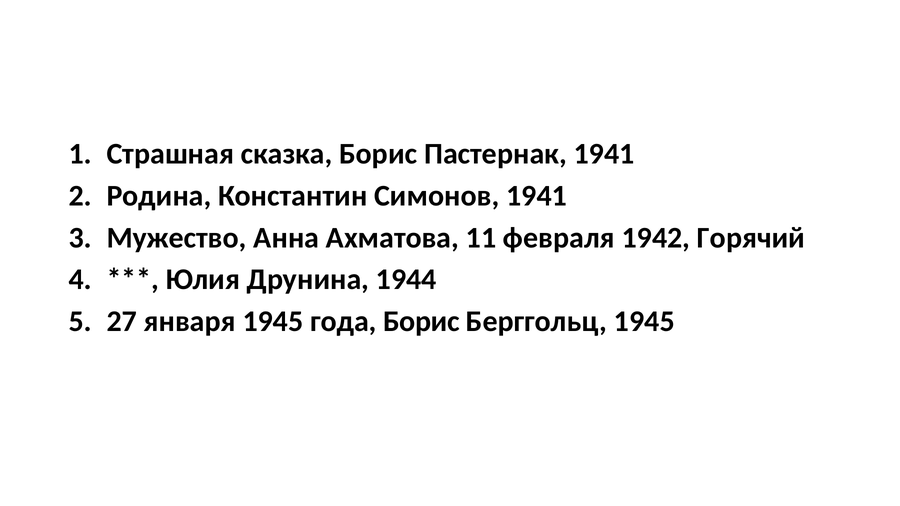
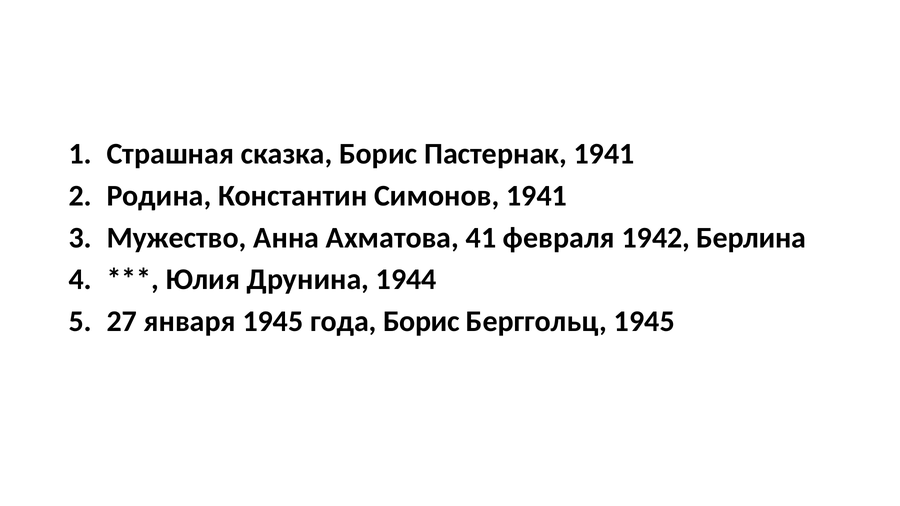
11: 11 -> 41 (481, 238)
Горячий: Горячий -> Берлина (751, 238)
